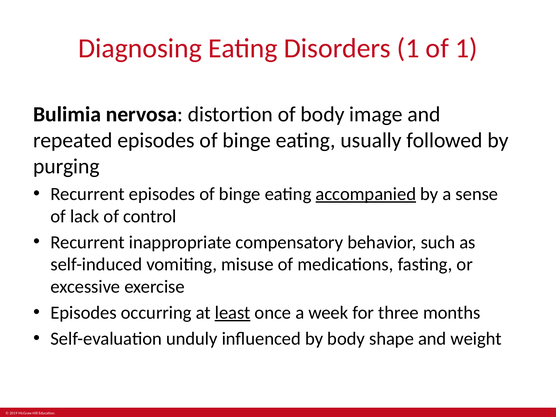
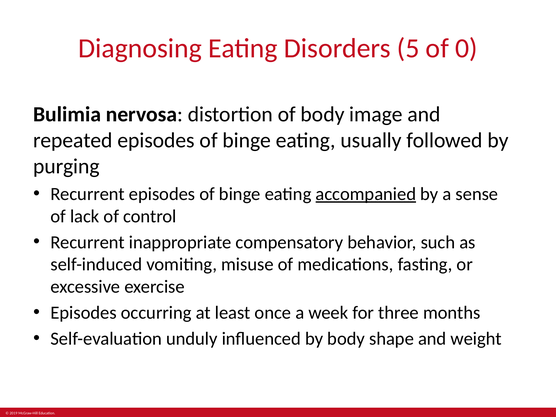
Disorders 1: 1 -> 5 (408, 48)
of 1: 1 -> 0 (466, 48)
least underline: present -> none (233, 313)
